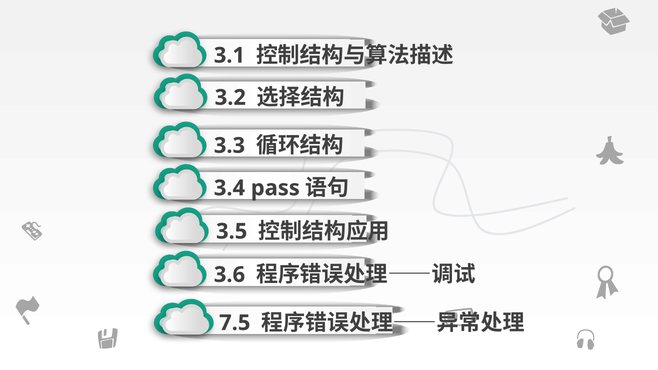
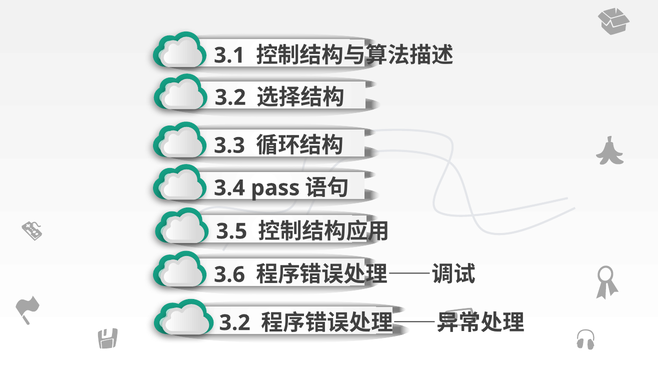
7.5: 7.5 -> 3.2 (235, 323)
